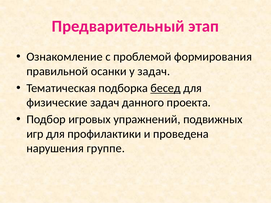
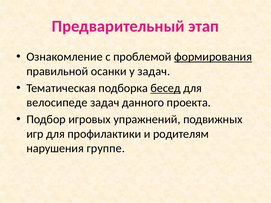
формирования underline: none -> present (213, 57)
физические: физические -> велосипеде (57, 103)
проведена: проведена -> родителям (181, 134)
